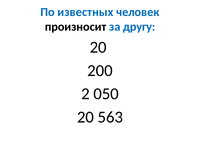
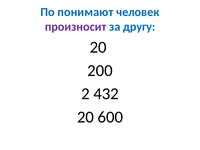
известных: известных -> понимают (85, 12)
произносит colour: black -> purple (76, 27)
050: 050 -> 432 (106, 94)
563: 563 -> 600 (110, 117)
